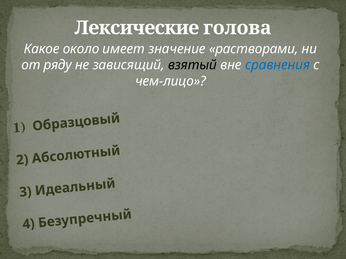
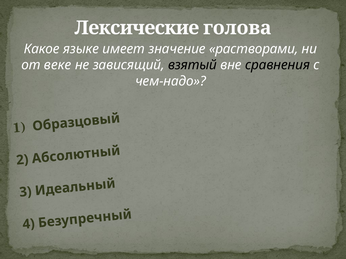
около: около -> языке (81, 49)
ряду: ряду -> веке (58, 65)
сравнения colour: blue -> black (277, 65)
чем-лицо: чем-лицо -> чем-надо (171, 81)
